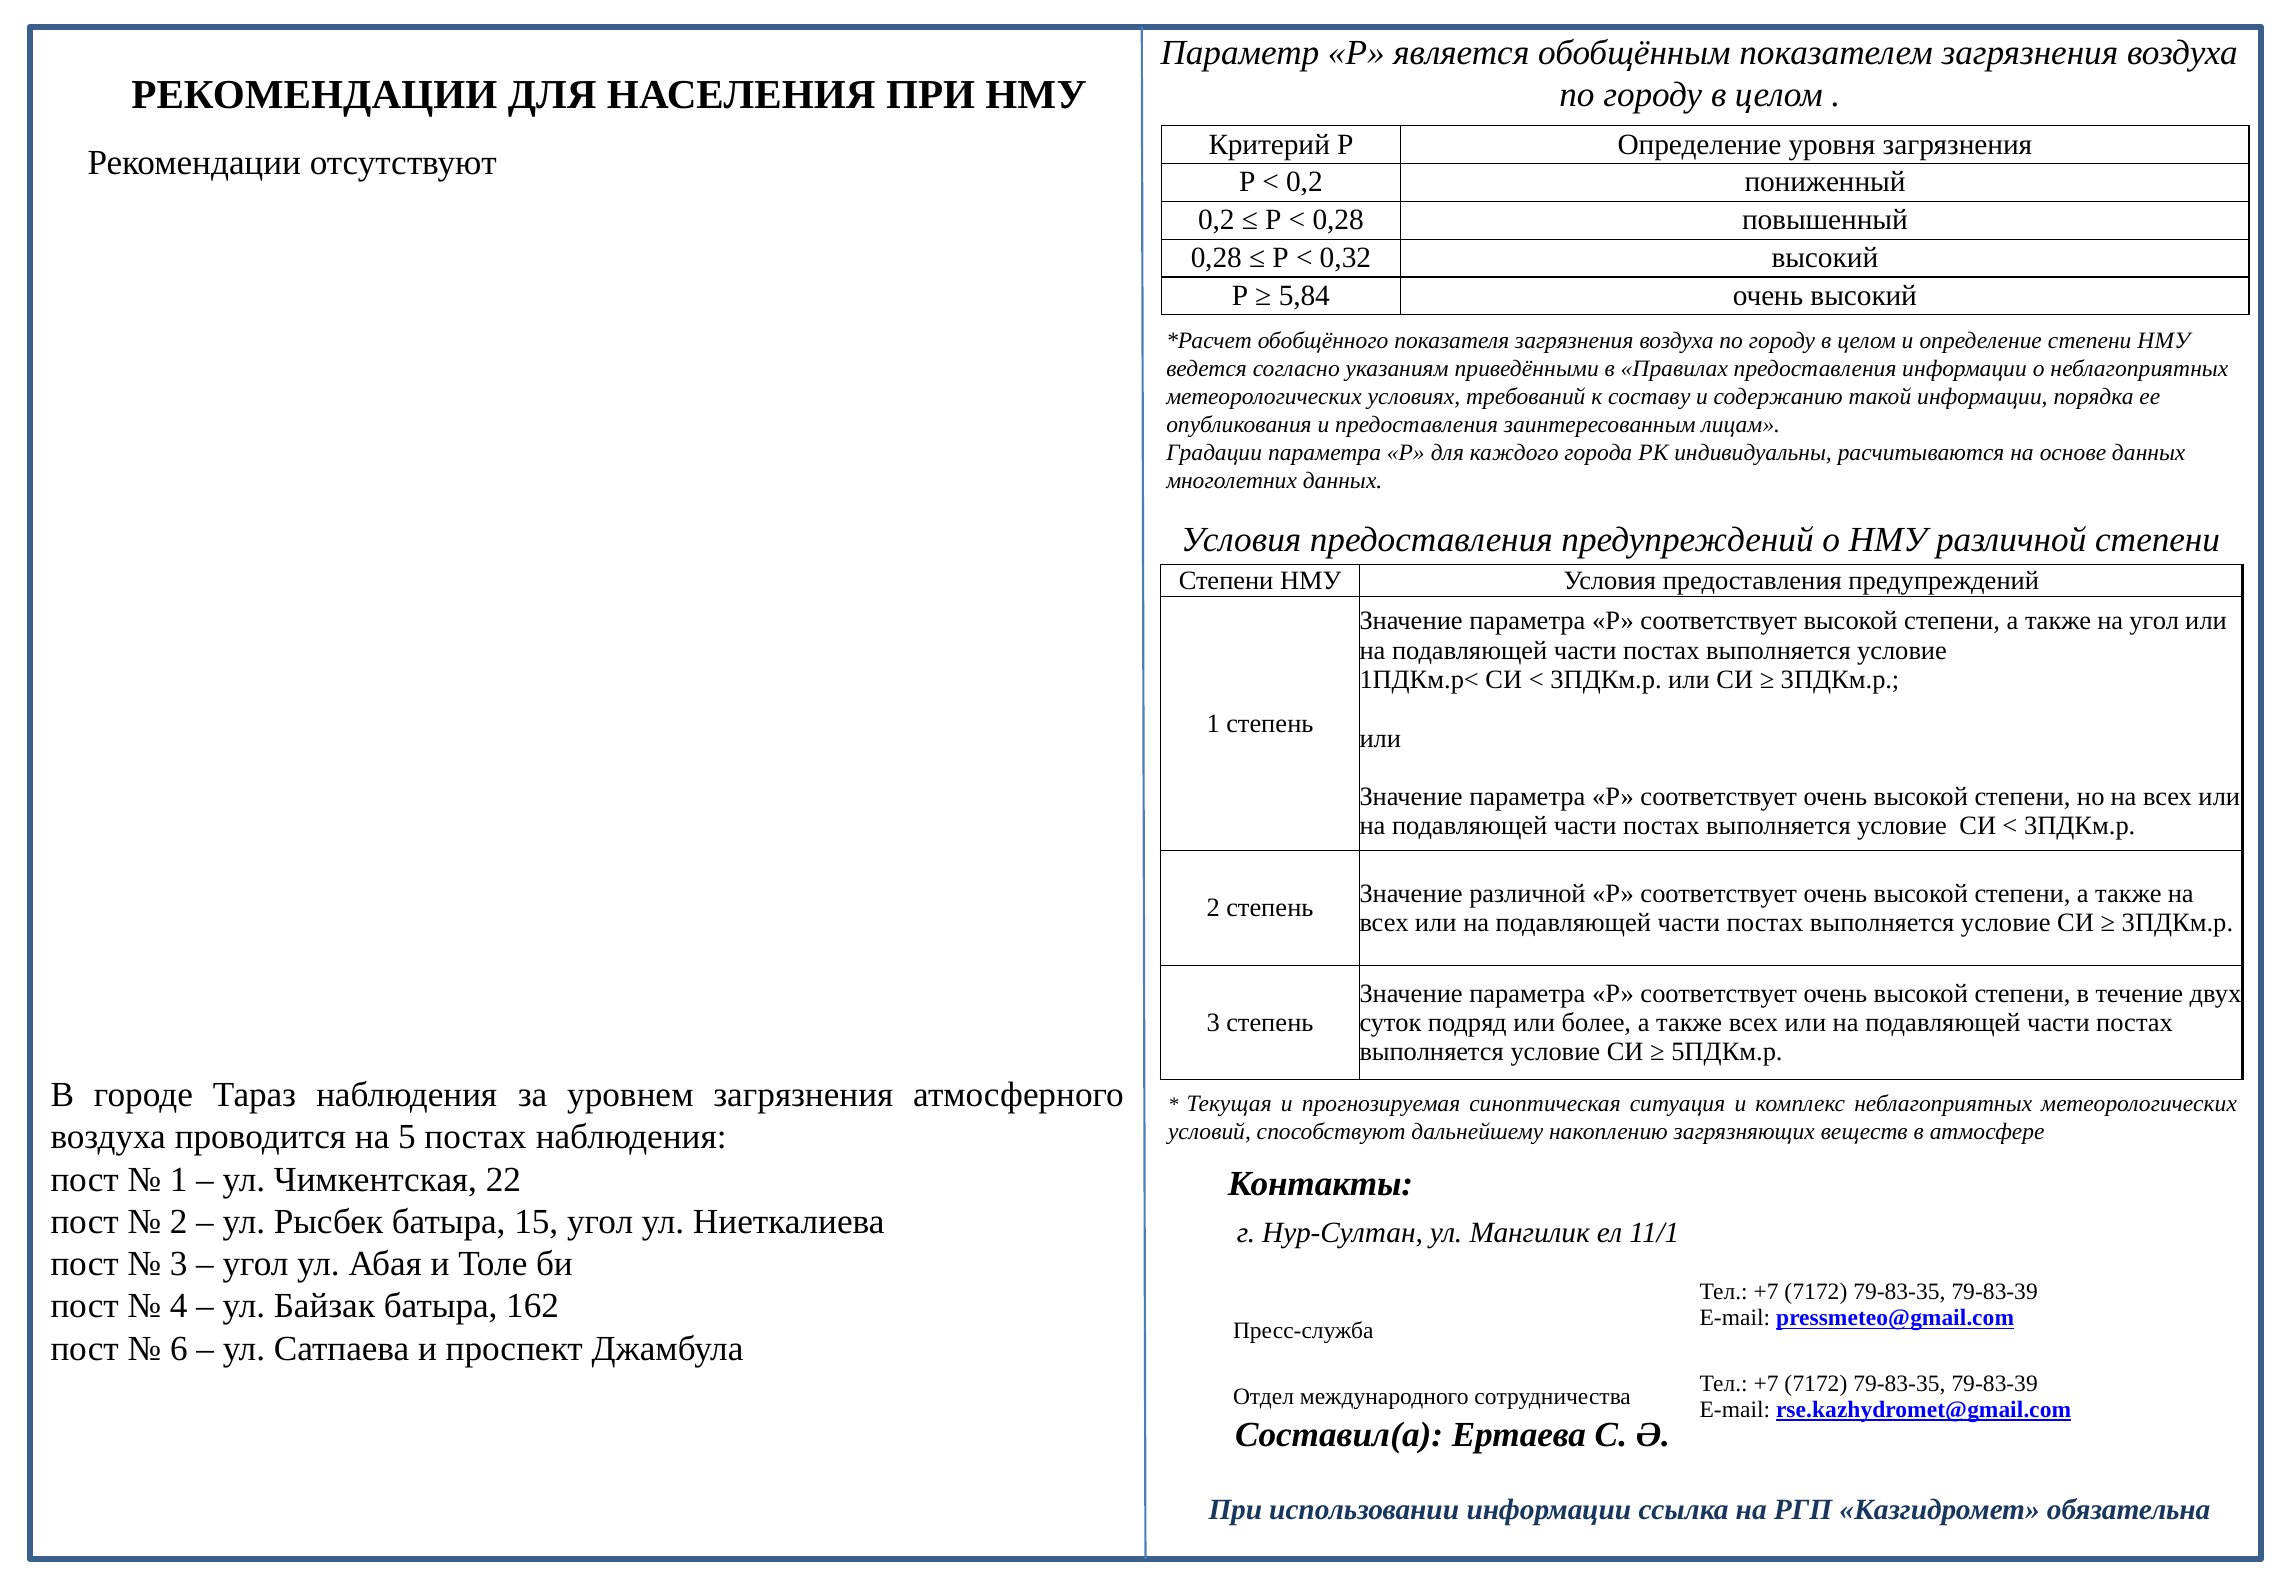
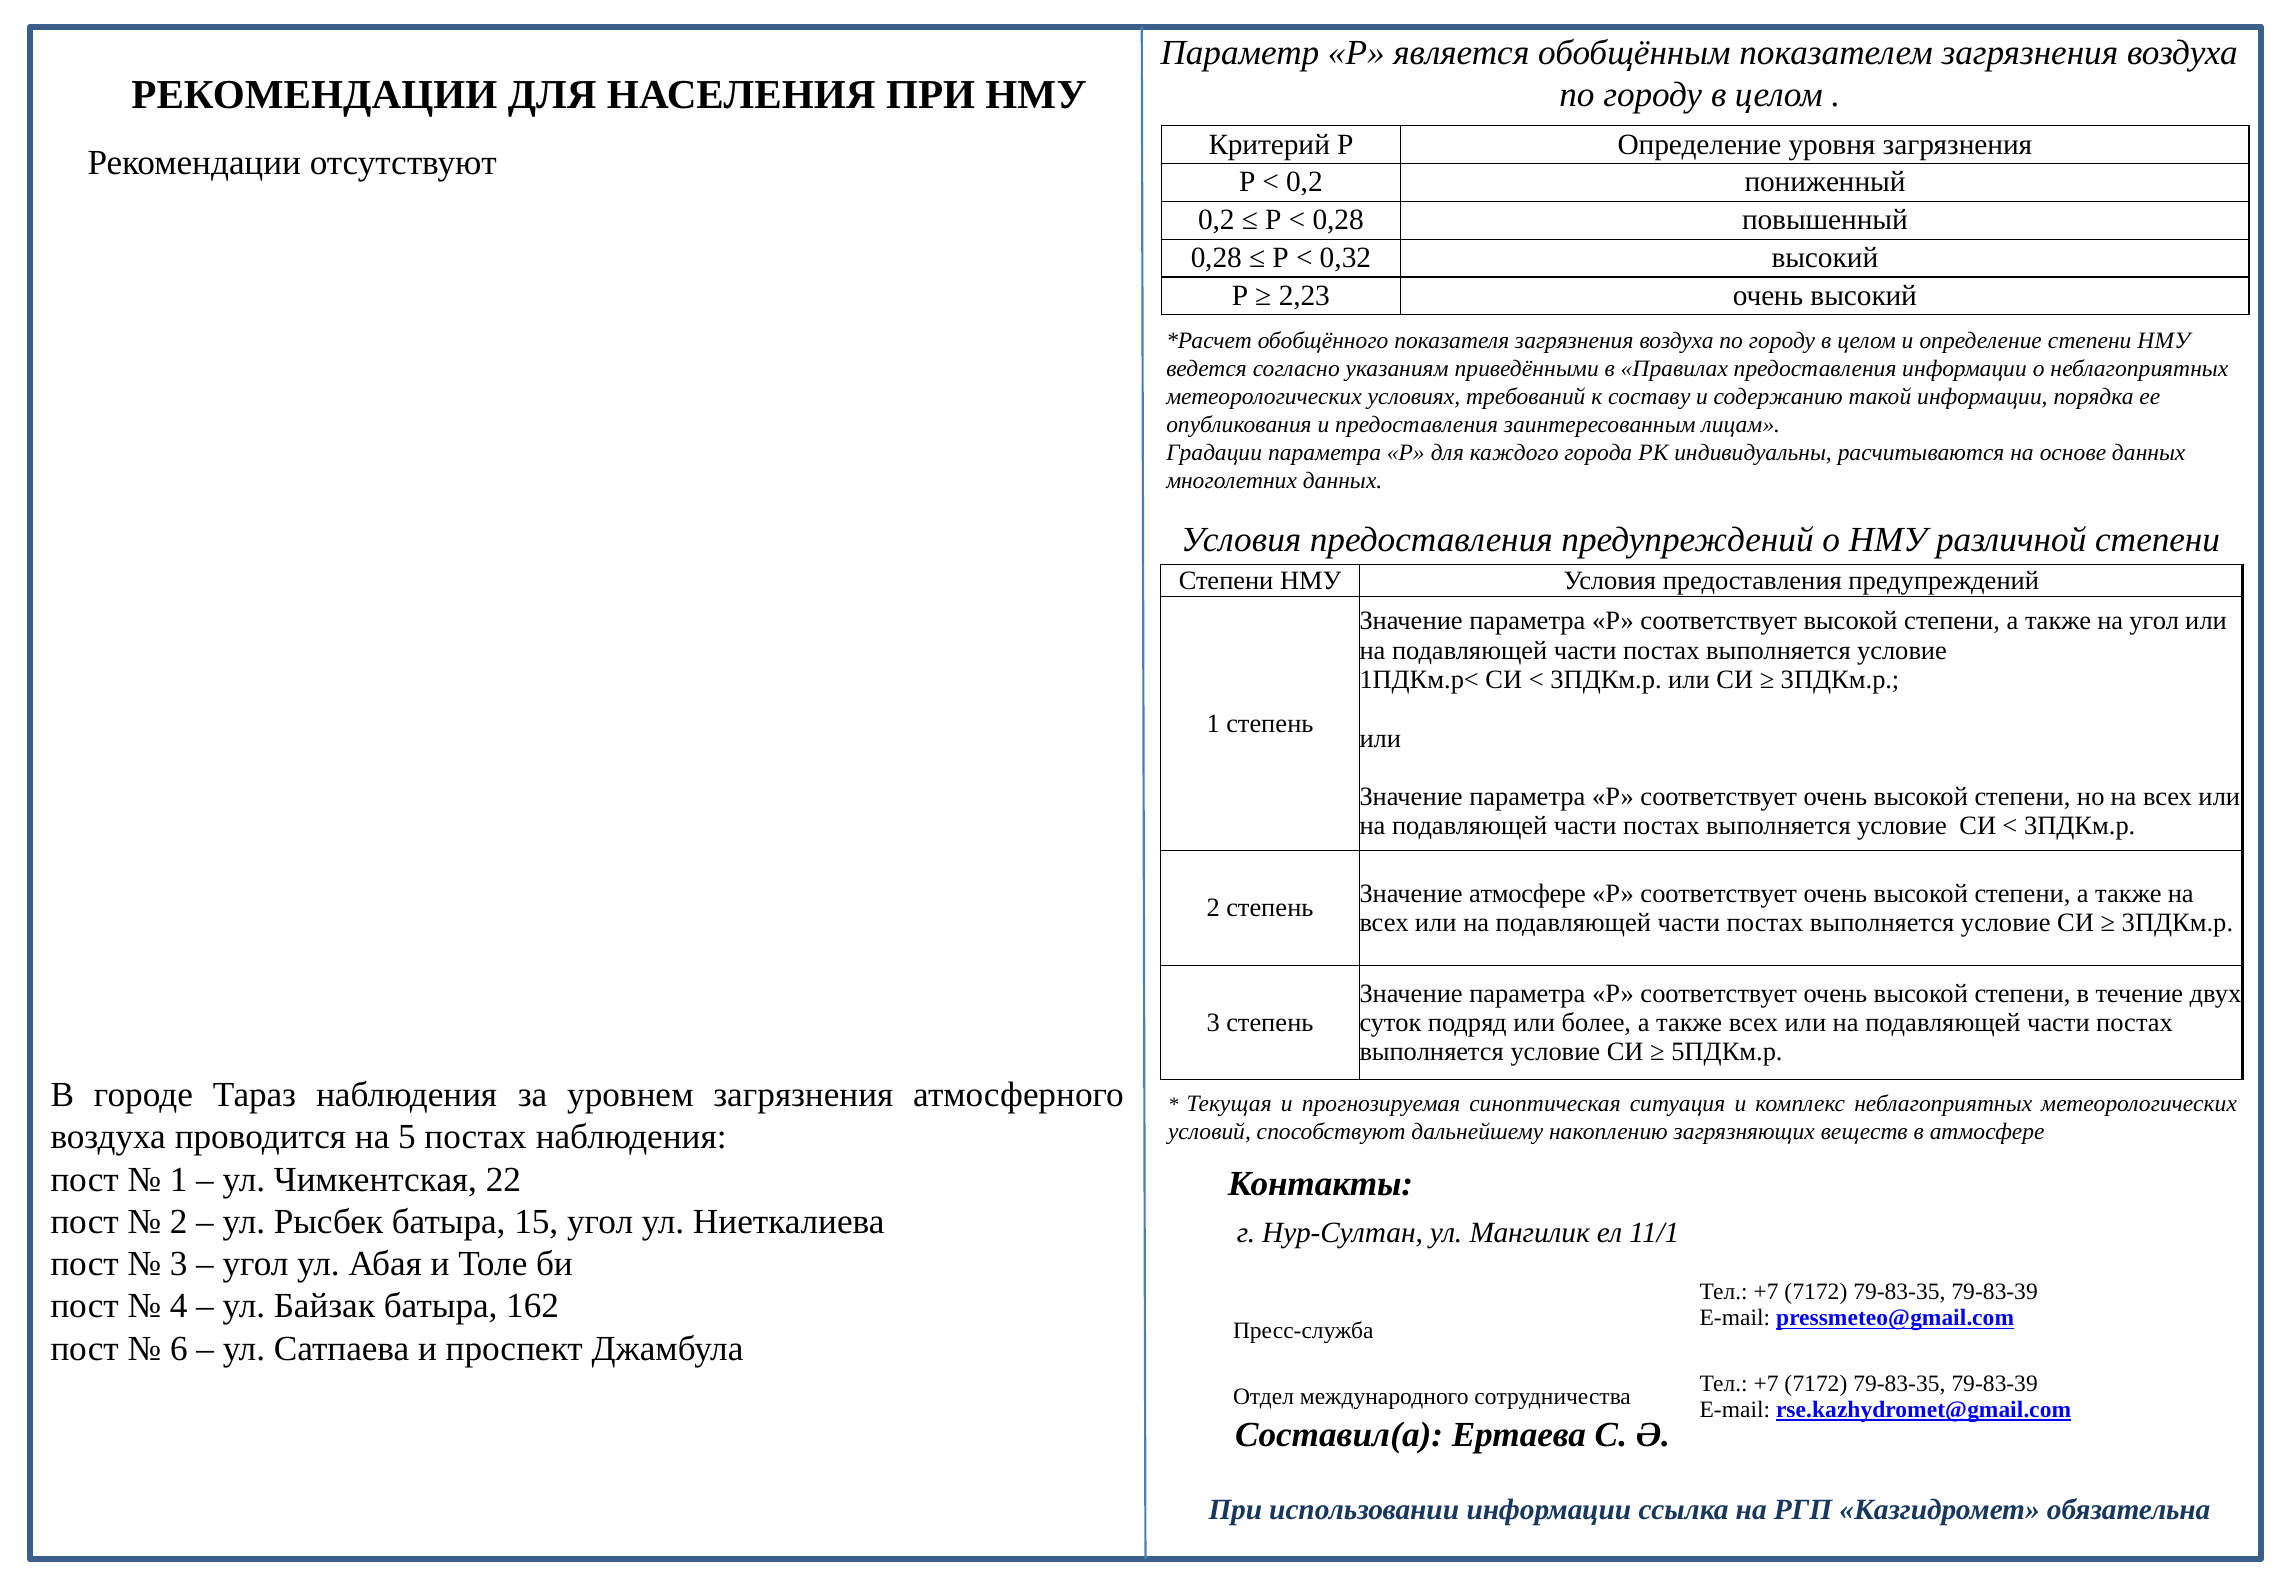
5,84: 5,84 -> 2,23 (1304, 296)
Значение различной: различной -> атмосфере (1528, 894)
